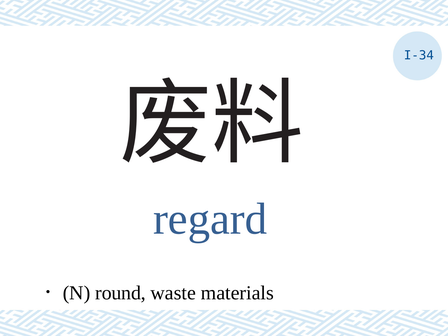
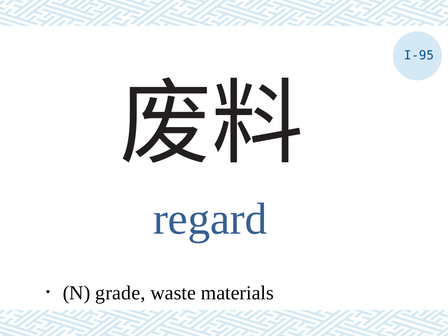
I-34: I-34 -> I-95 (419, 55)
round: round -> grade (120, 293)
